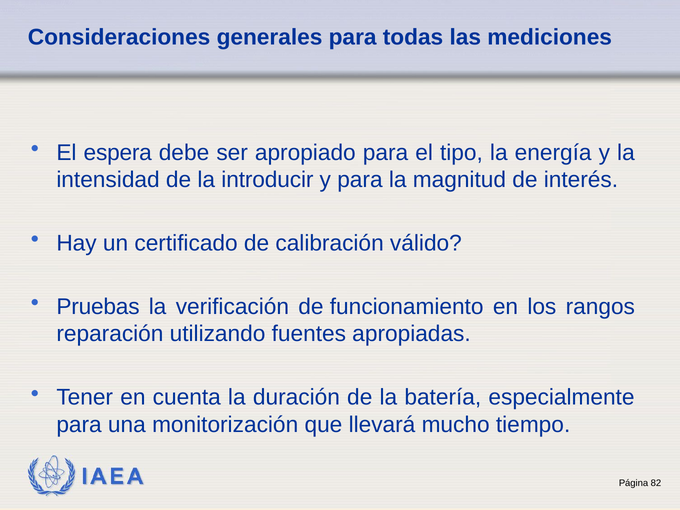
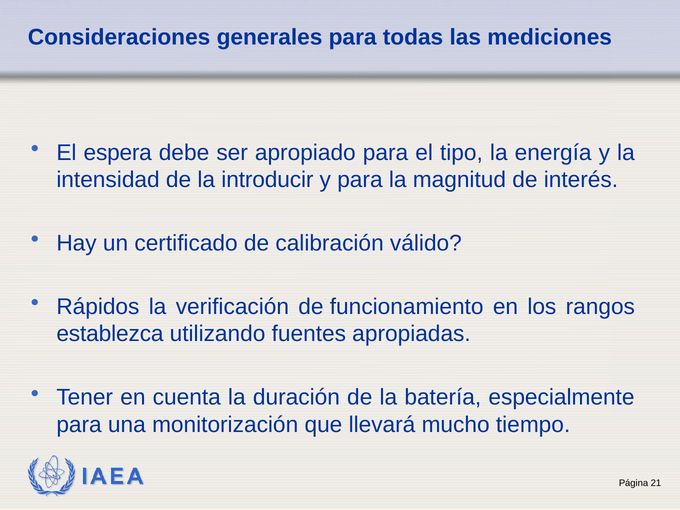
Pruebas: Pruebas -> Rápidos (98, 307)
reparación: reparación -> establezca (110, 334)
82: 82 -> 21 (656, 483)
